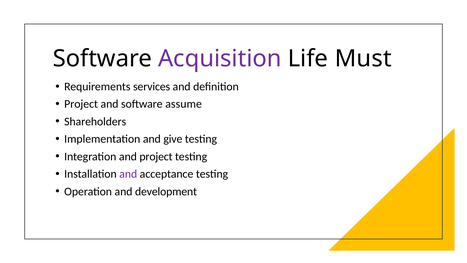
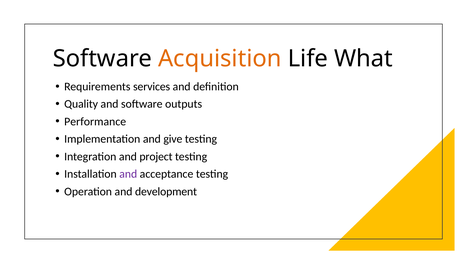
Acquisition colour: purple -> orange (220, 58)
Must: Must -> What (363, 58)
Project: Project -> Quality (81, 104)
assume: assume -> outputs (184, 104)
Shareholders: Shareholders -> Performance (95, 121)
